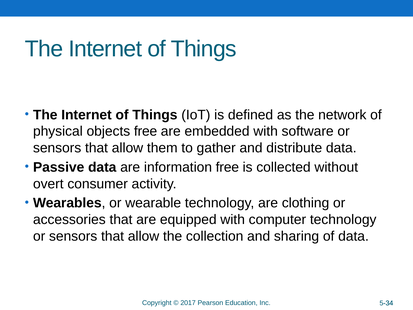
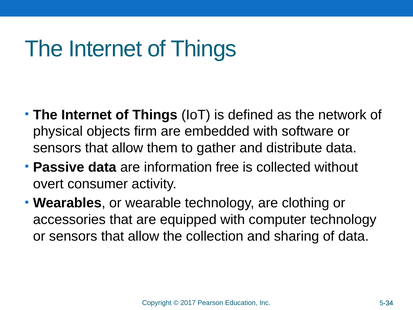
objects free: free -> firm (145, 131)
